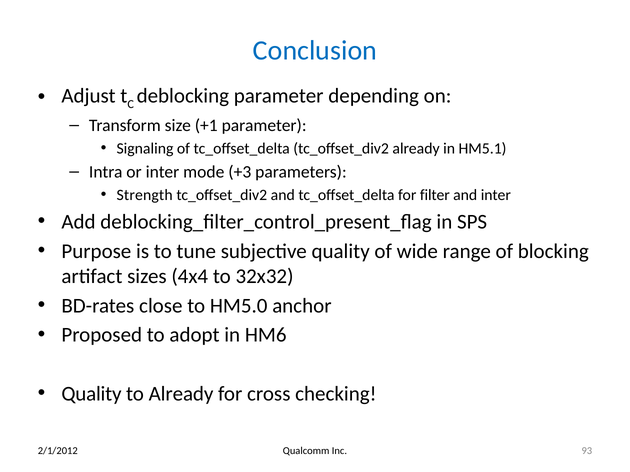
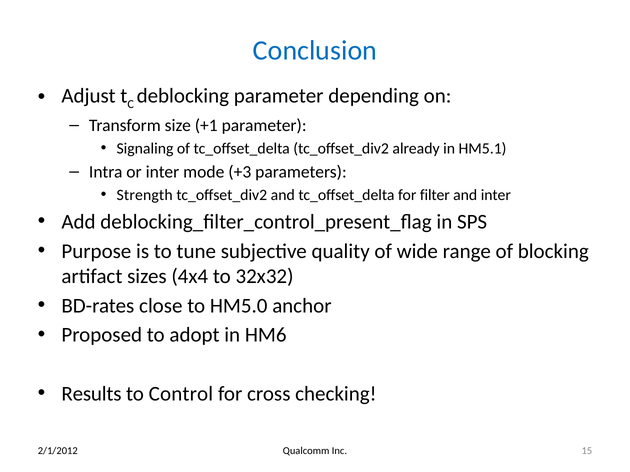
Quality: Quality -> Results (91, 394)
to Already: Already -> Control (181, 394)
93: 93 -> 15 (587, 451)
